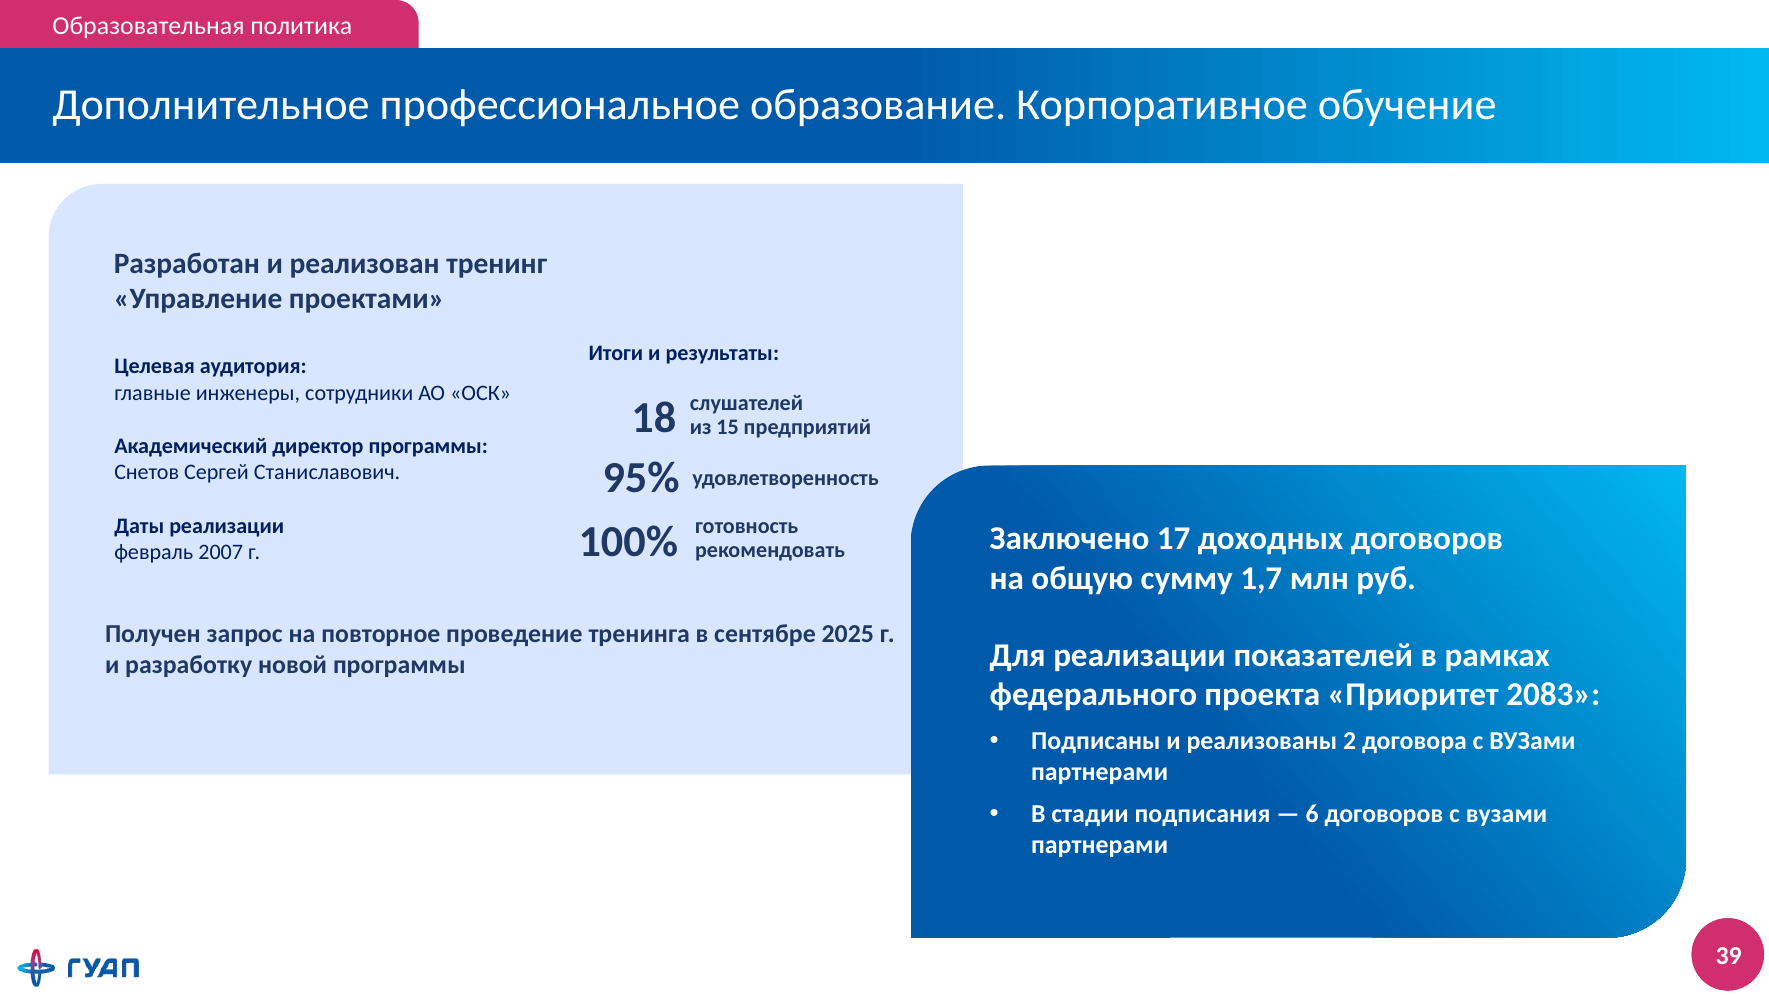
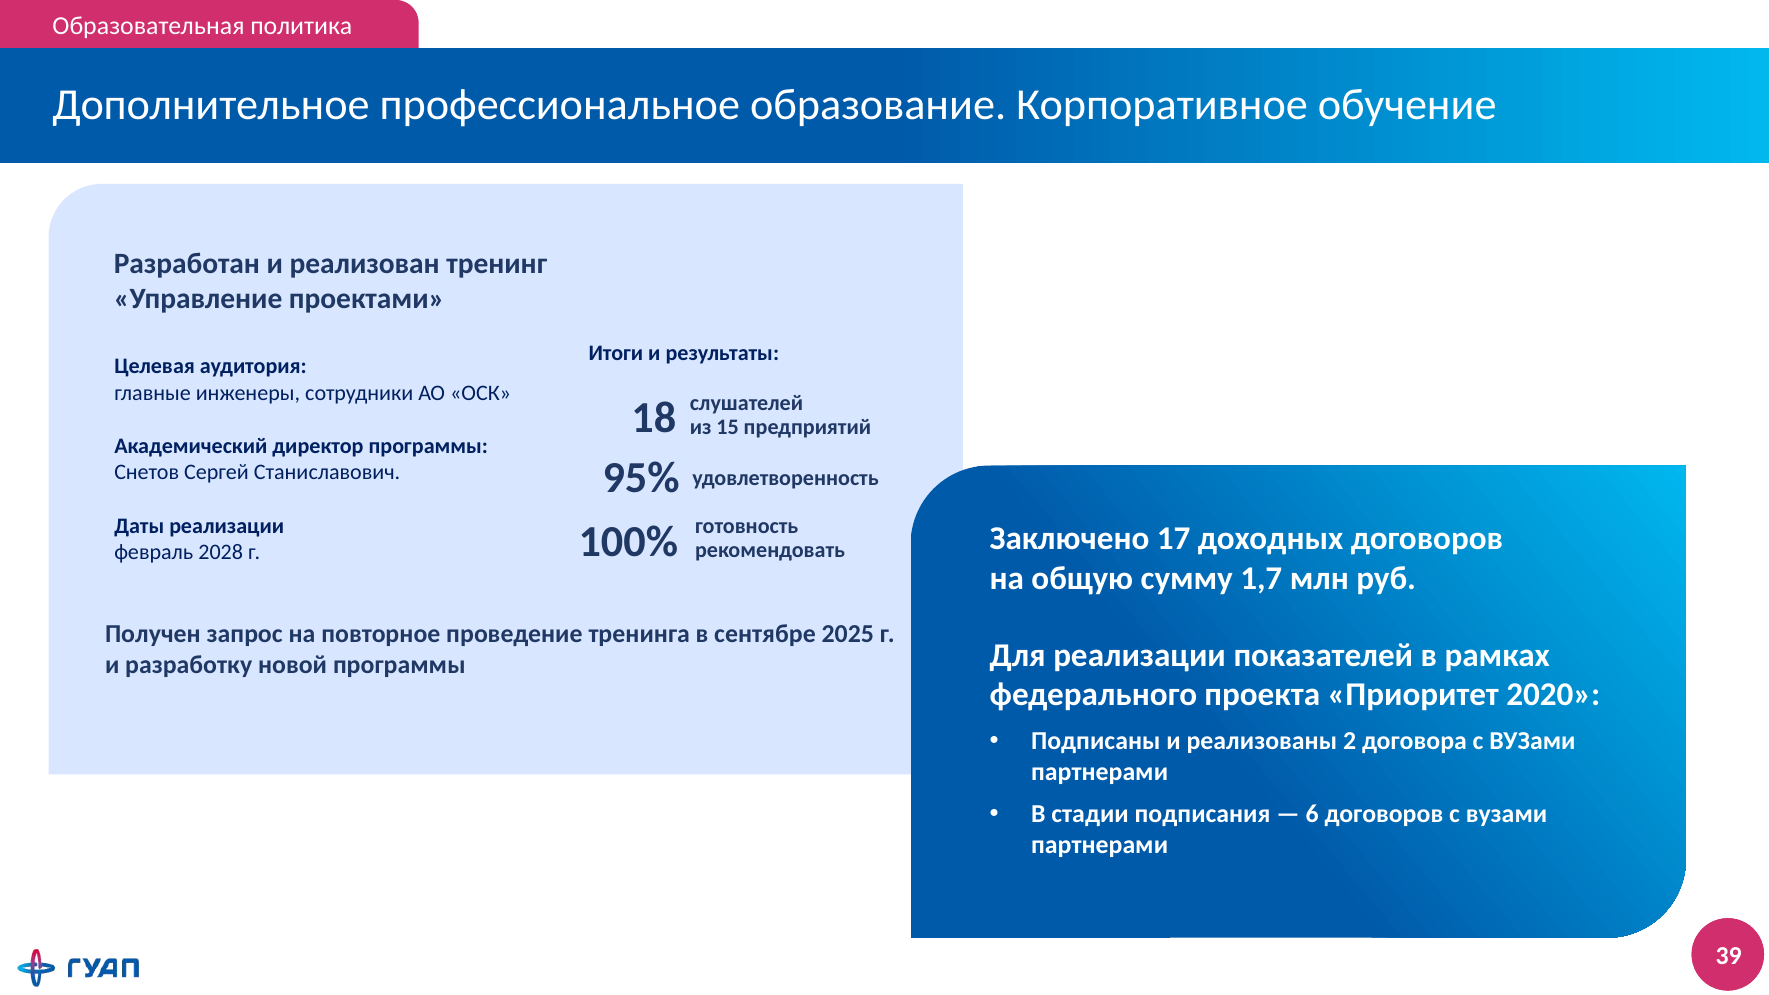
2007: 2007 -> 2028 (221, 552)
2083: 2083 -> 2020 (1553, 695)
